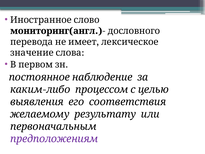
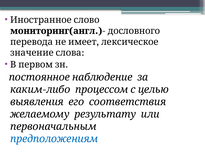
предположениям colour: purple -> blue (54, 139)
